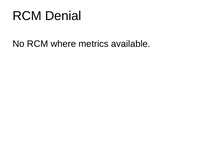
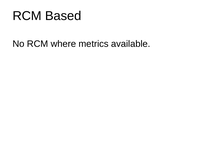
Denial: Denial -> Based (63, 16)
